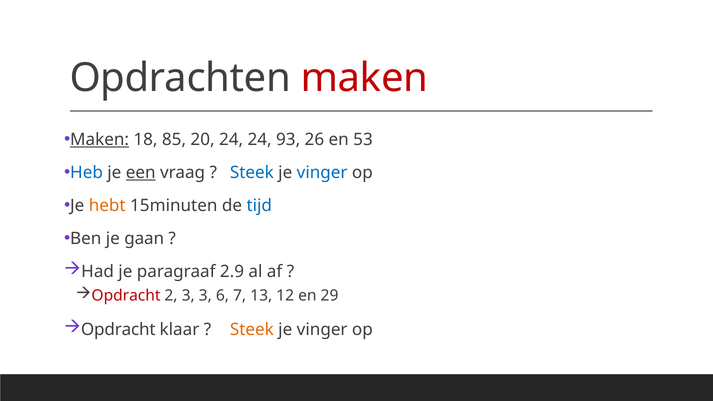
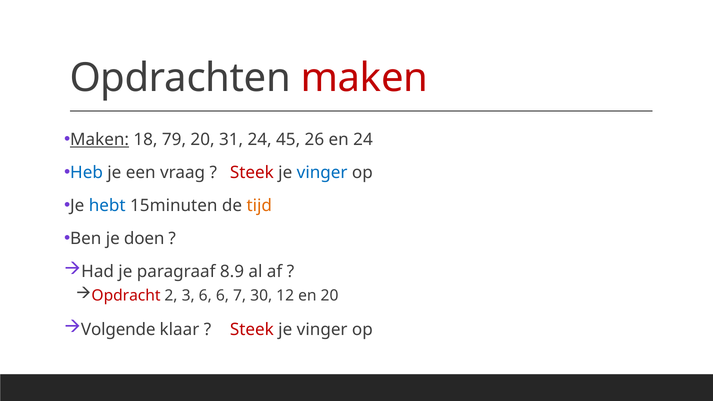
85: 85 -> 79 (174, 139)
20 24: 24 -> 31 (231, 139)
93: 93 -> 45 (288, 139)
en 53: 53 -> 24 (363, 139)
een underline: present -> none (141, 172)
Steek colour: blue -> red (252, 172)
hebt colour: orange -> blue (107, 205)
tijd colour: blue -> orange (259, 205)
gaan: gaan -> doen (144, 238)
2.9: 2.9 -> 8.9 (232, 271)
3 3: 3 -> 6 (205, 296)
13: 13 -> 30 (261, 296)
en 29: 29 -> 20 (330, 296)
Opdracht: Opdracht -> Volgende (118, 329)
Steek colour: orange -> red (252, 329)
